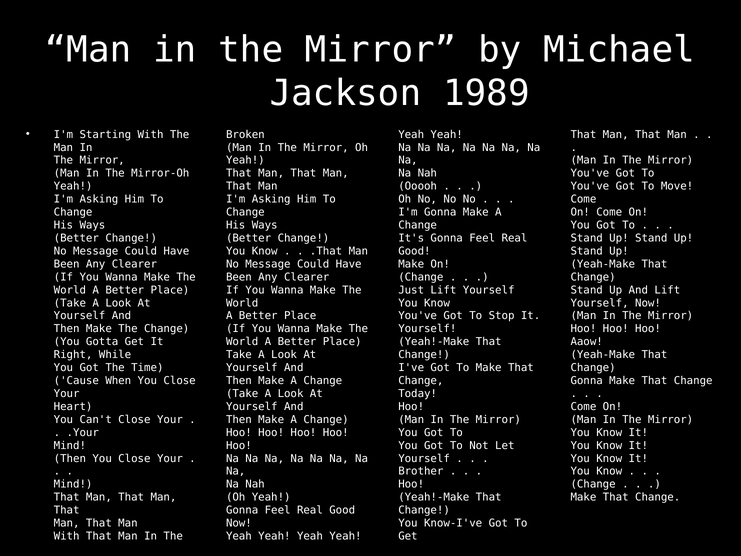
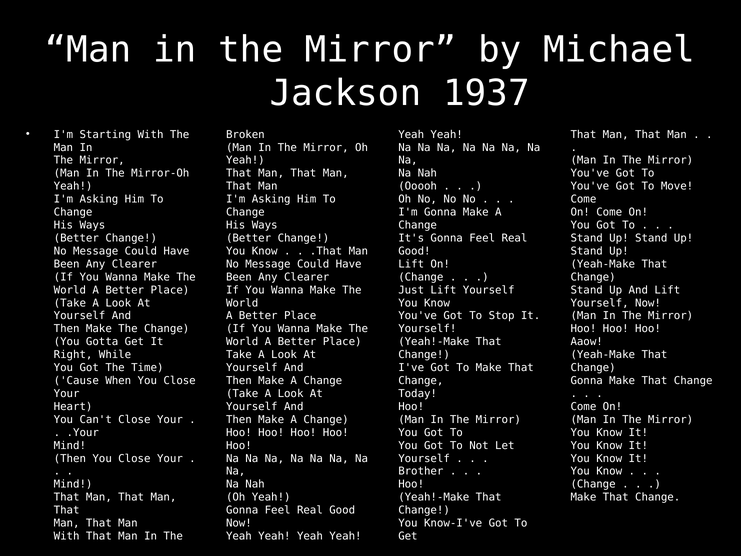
1989: 1989 -> 1937 (486, 93)
Make: Make -> Lift (411, 264)
